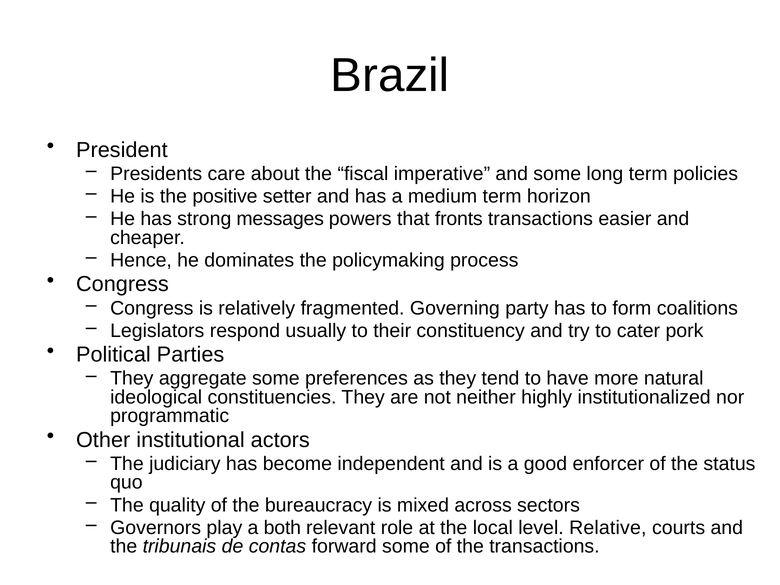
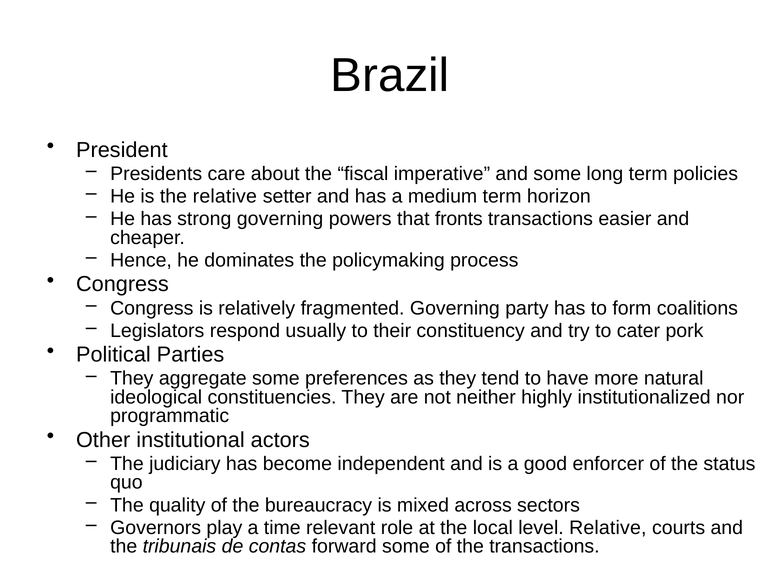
the positive: positive -> relative (225, 196)
strong messages: messages -> governing (280, 219)
both: both -> time (282, 528)
